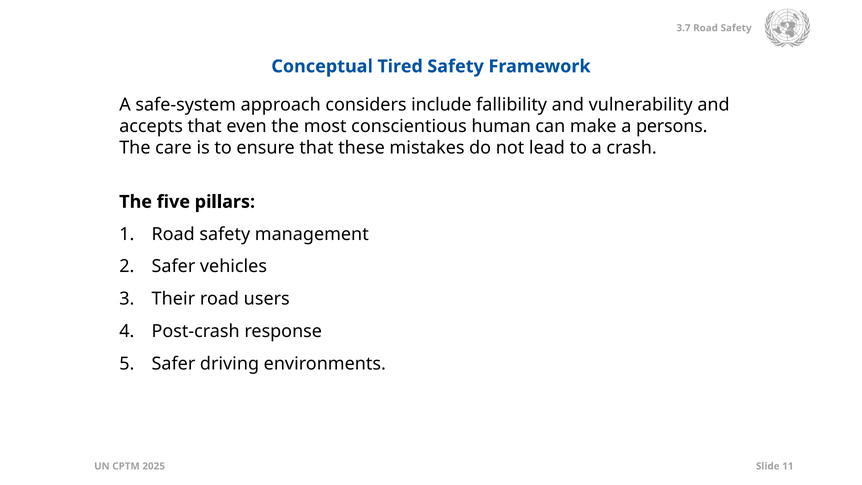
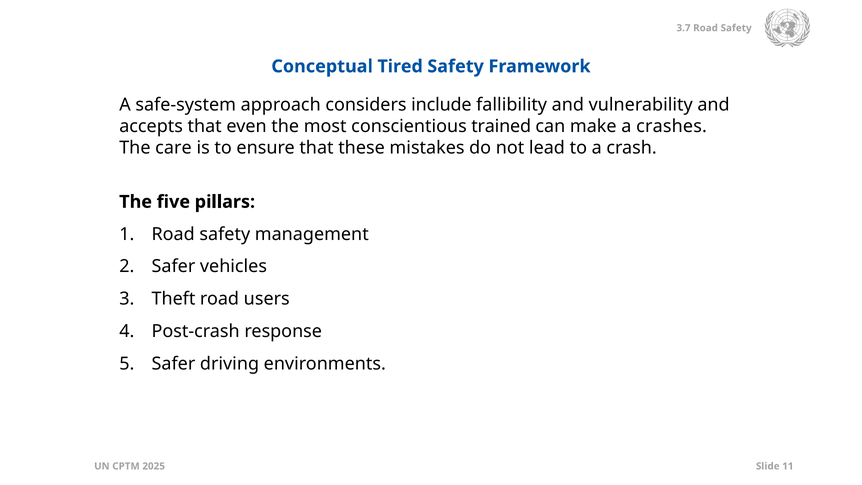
human: human -> trained (501, 126)
persons: persons -> crashes (672, 126)
Their: Their -> Theft (173, 299)
